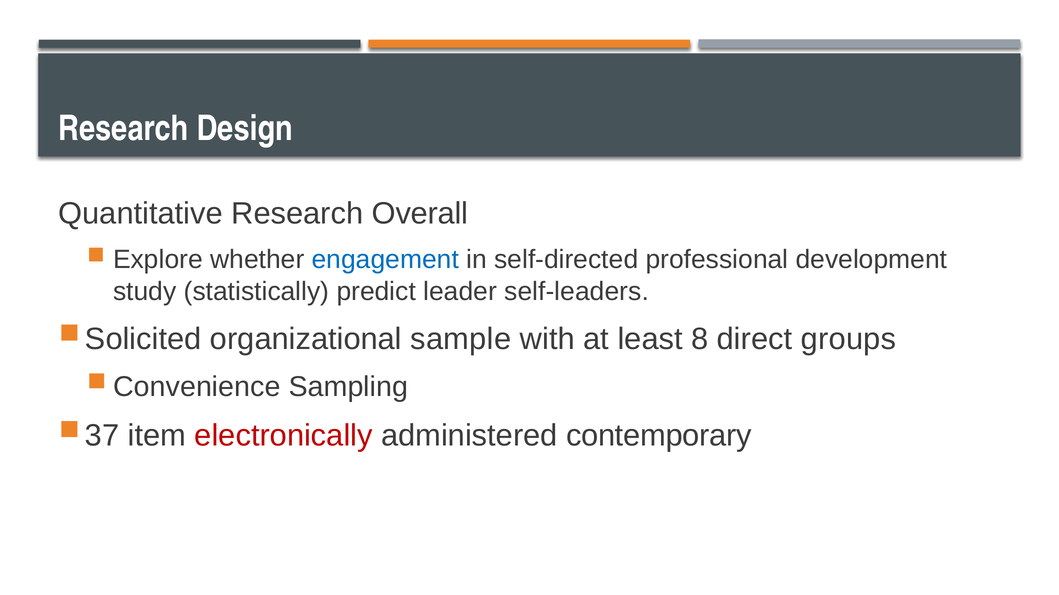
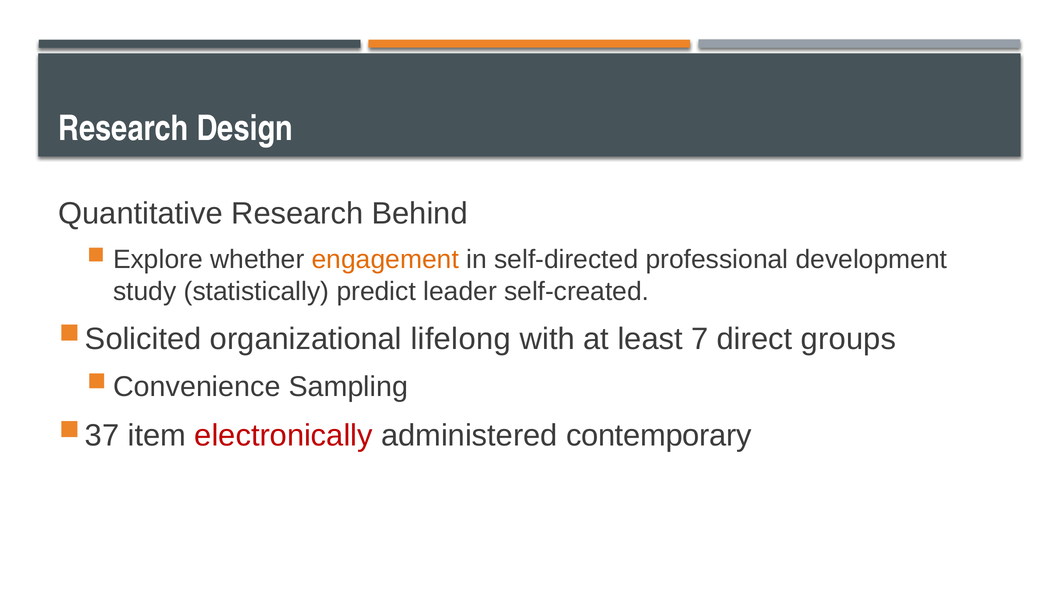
Overall: Overall -> Behind (420, 214)
engagement colour: blue -> orange (385, 260)
self-leaders: self-leaders -> self-created (577, 292)
sample: sample -> lifelong (461, 339)
8: 8 -> 7 (700, 339)
